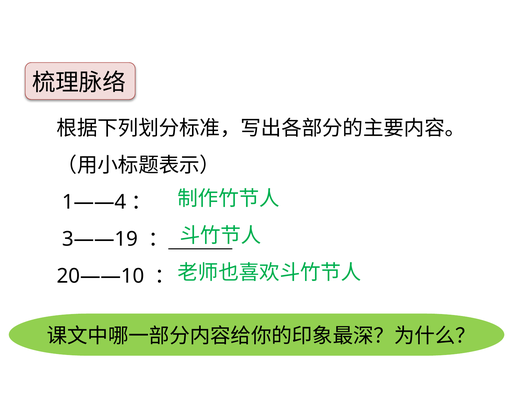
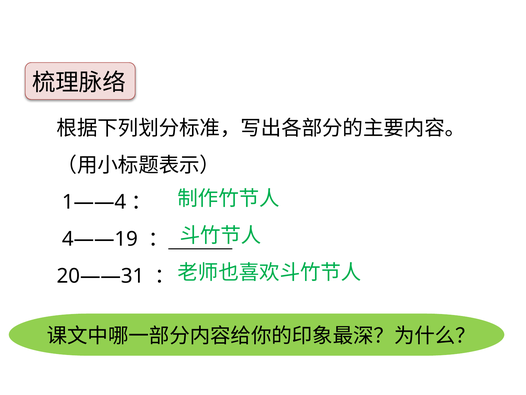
3——19: 3——19 -> 4——19 (100, 239)
20——10: 20——10 -> 20——31 (100, 276)
